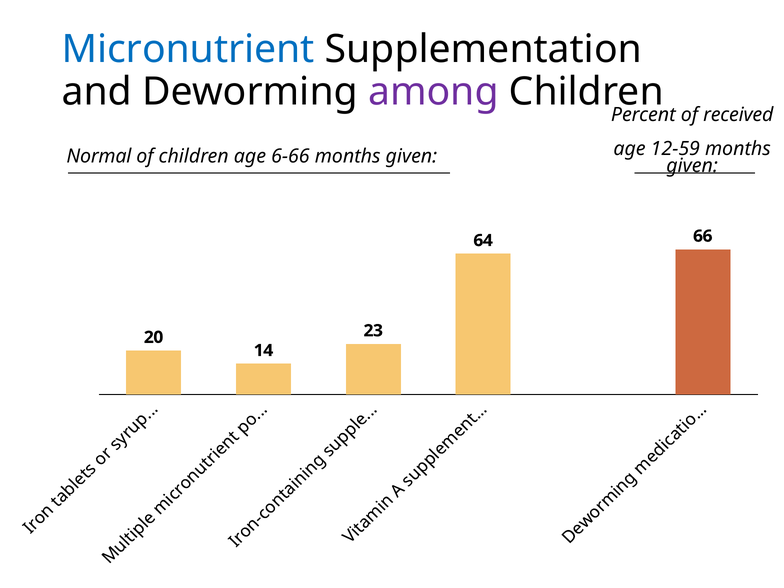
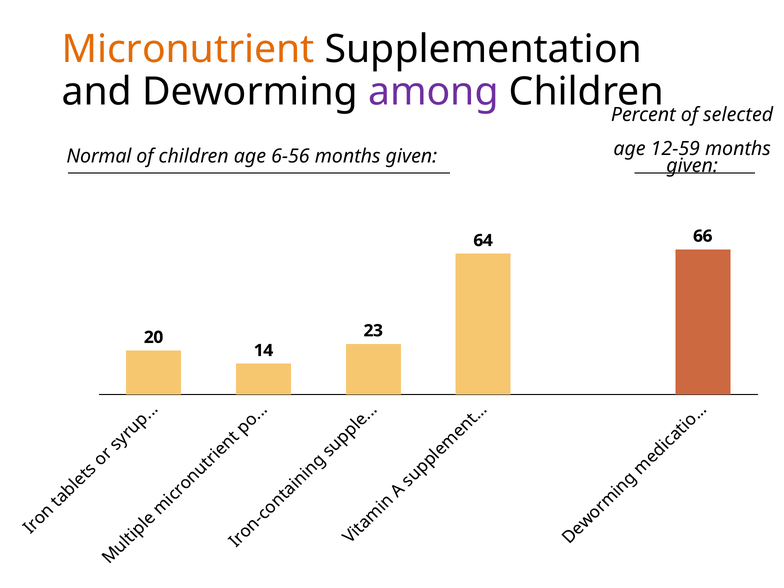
Micronutrient colour: blue -> orange (188, 49)
received: received -> selected (738, 115)
6-66: 6-66 -> 6-56 (290, 156)
